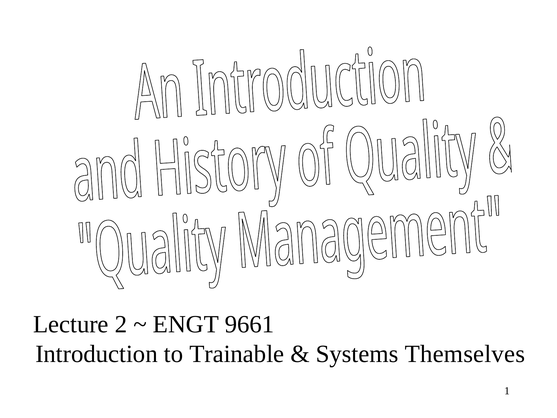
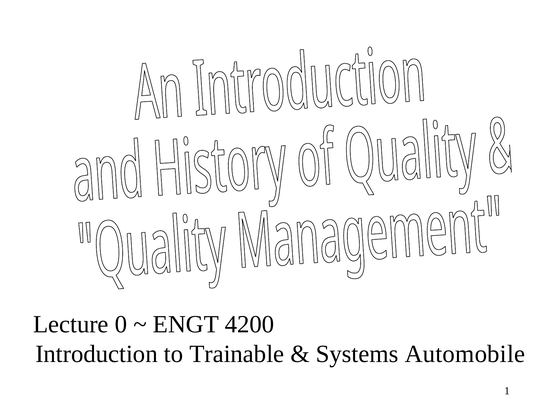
2: 2 -> 0 (121, 324)
9661: 9661 -> 4200 (249, 324)
Themselves: Themselves -> Automobile (465, 354)
